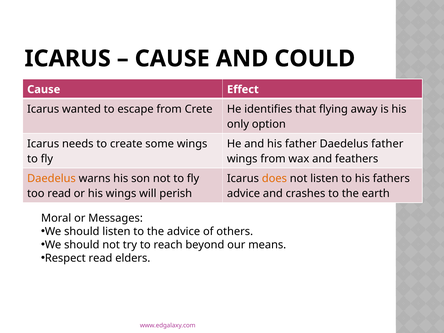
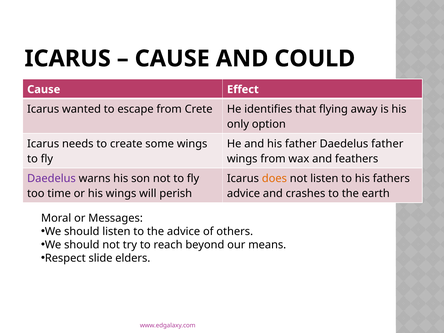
Daedelus colour: orange -> purple (51, 178)
too read: read -> time (59, 193)
Respect read: read -> slide (101, 258)
